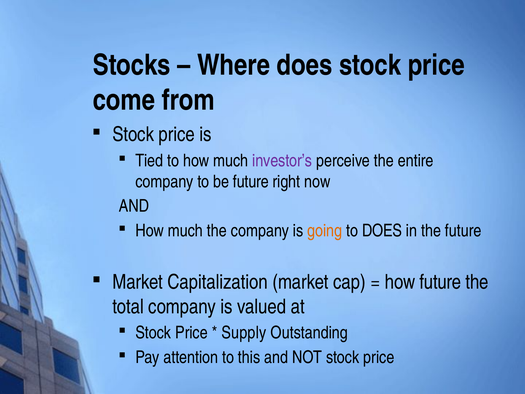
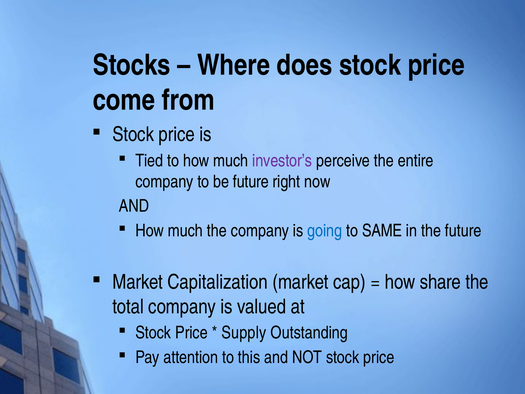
going colour: orange -> blue (325, 230)
to DOES: DOES -> SAME (382, 230)
how future: future -> share (440, 282)
